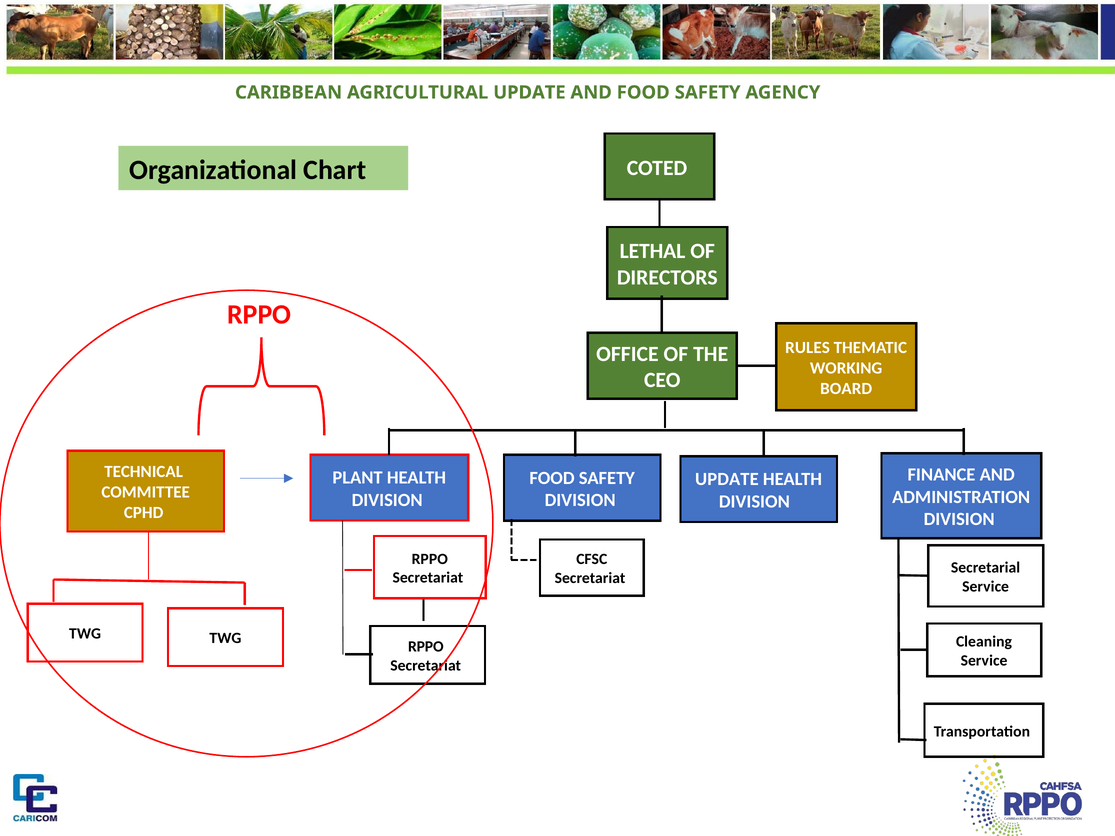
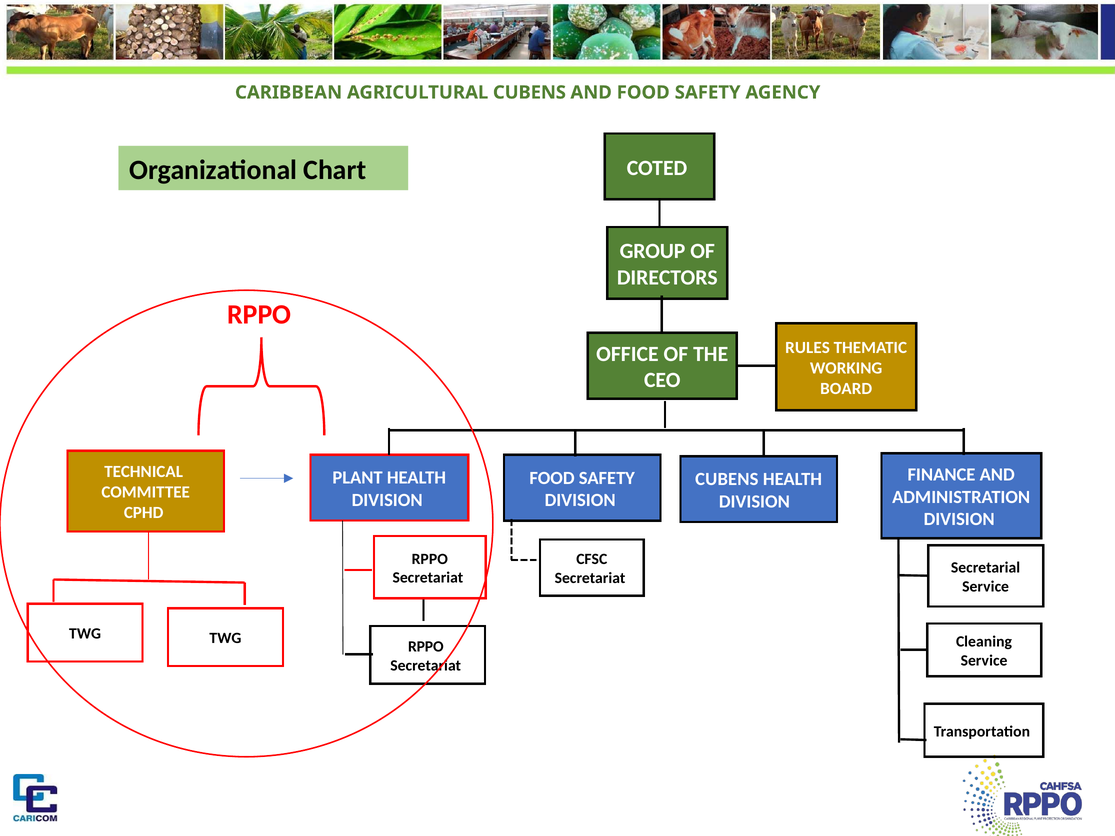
UPDATE: UPDATE -> CUBENS (529, 93)
LETHAL: LETHAL -> GROUP (653, 251)
UPDATE: UPDATE -> CUBENS (727, 479)
